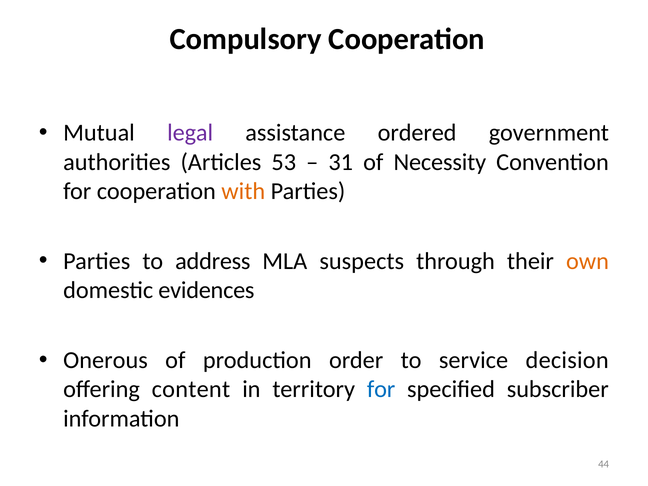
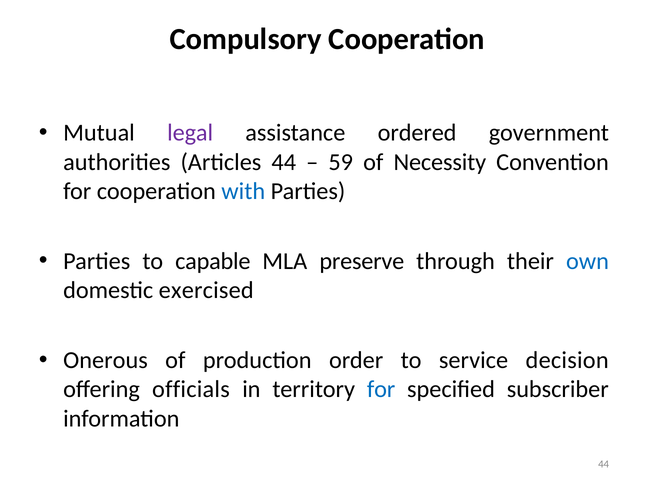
Articles 53: 53 -> 44 (284, 162)
31: 31 -> 59 (341, 162)
with colour: orange -> blue (243, 191)
address: address -> capable (213, 261)
suspects: suspects -> preserve (362, 261)
own colour: orange -> blue (588, 261)
evidences: evidences -> exercised (206, 290)
content: content -> officials (191, 389)
